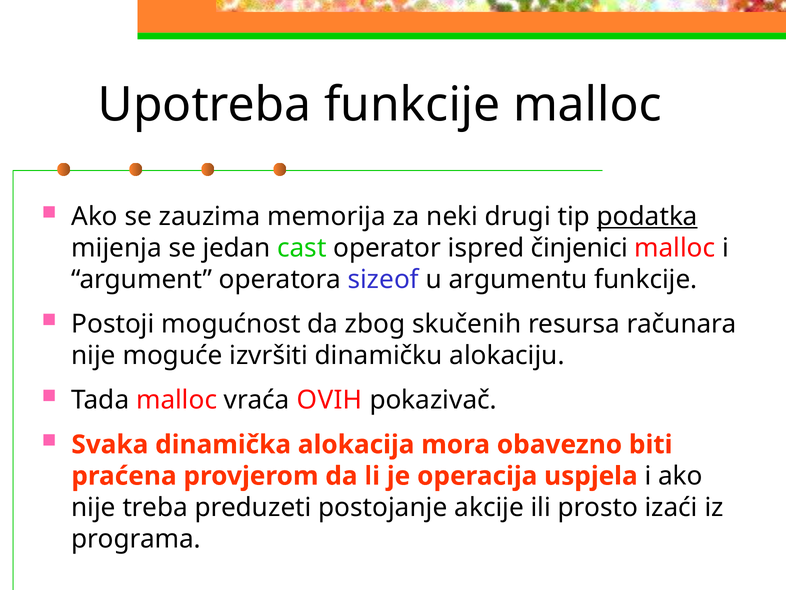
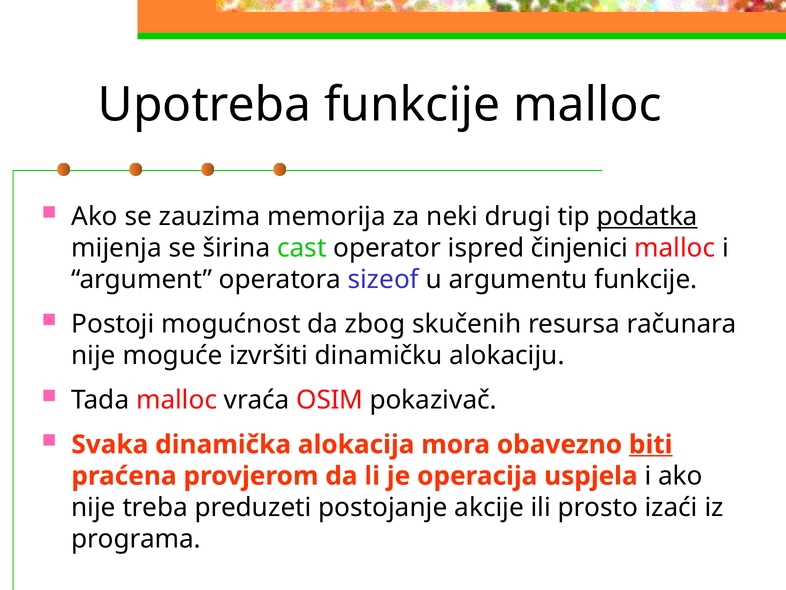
jedan: jedan -> širina (237, 248)
OVIH: OVIH -> OSIM (330, 400)
biti underline: none -> present (651, 444)
